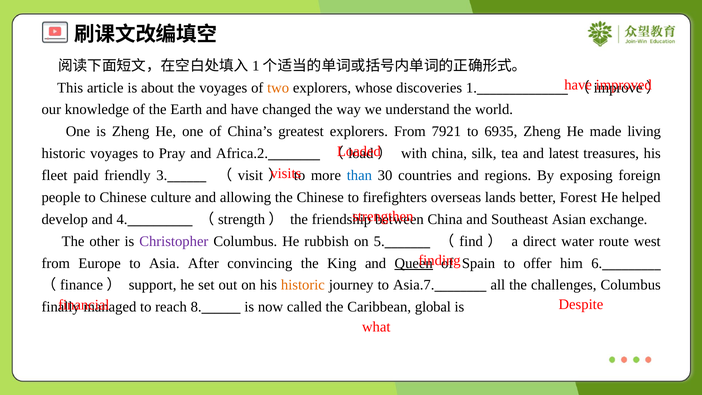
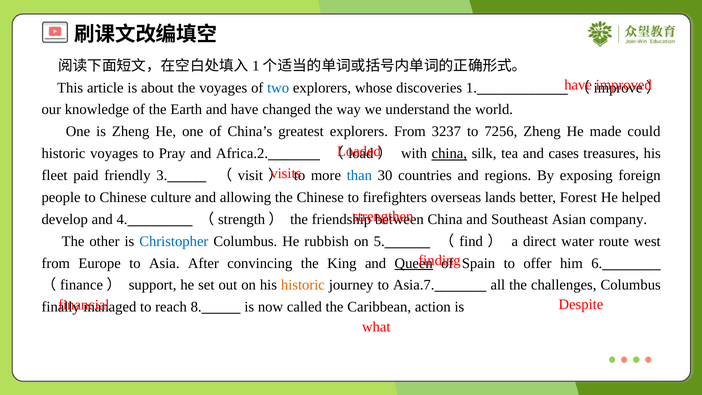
two colour: orange -> blue (278, 88)
7921: 7921 -> 3237 (446, 132)
6935: 6935 -> 7256 (501, 132)
living: living -> could (644, 132)
china underline: none -> present (449, 153)
latest: latest -> cases (564, 153)
exchange: exchange -> company (618, 219)
Christopher colour: purple -> blue (174, 241)
global: global -> action (433, 307)
